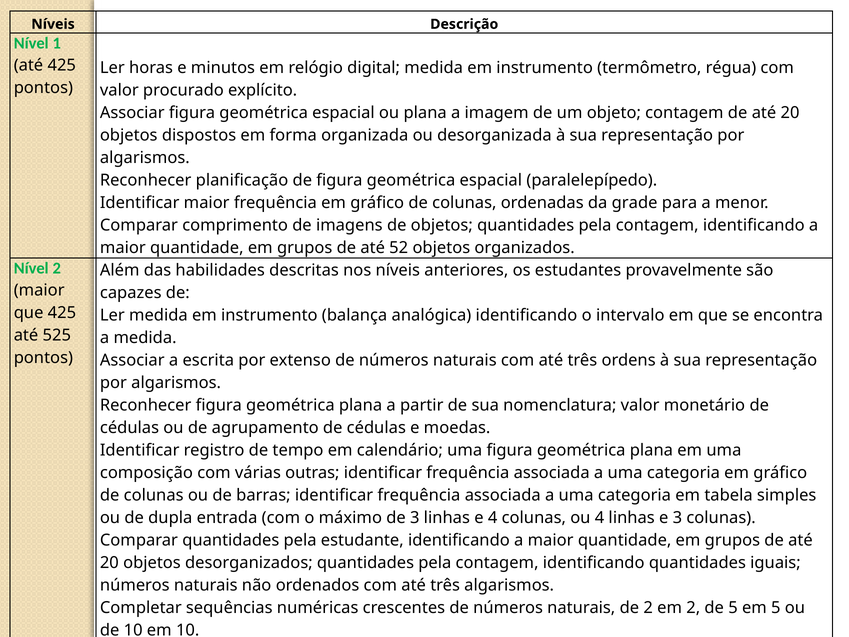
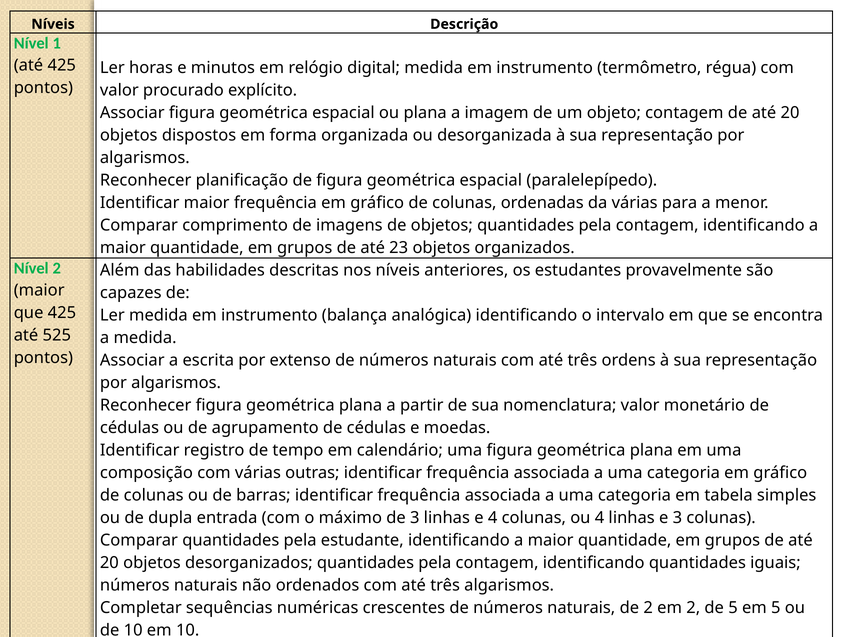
da grade: grade -> várias (635, 203)
52: 52 -> 23 (399, 248)
